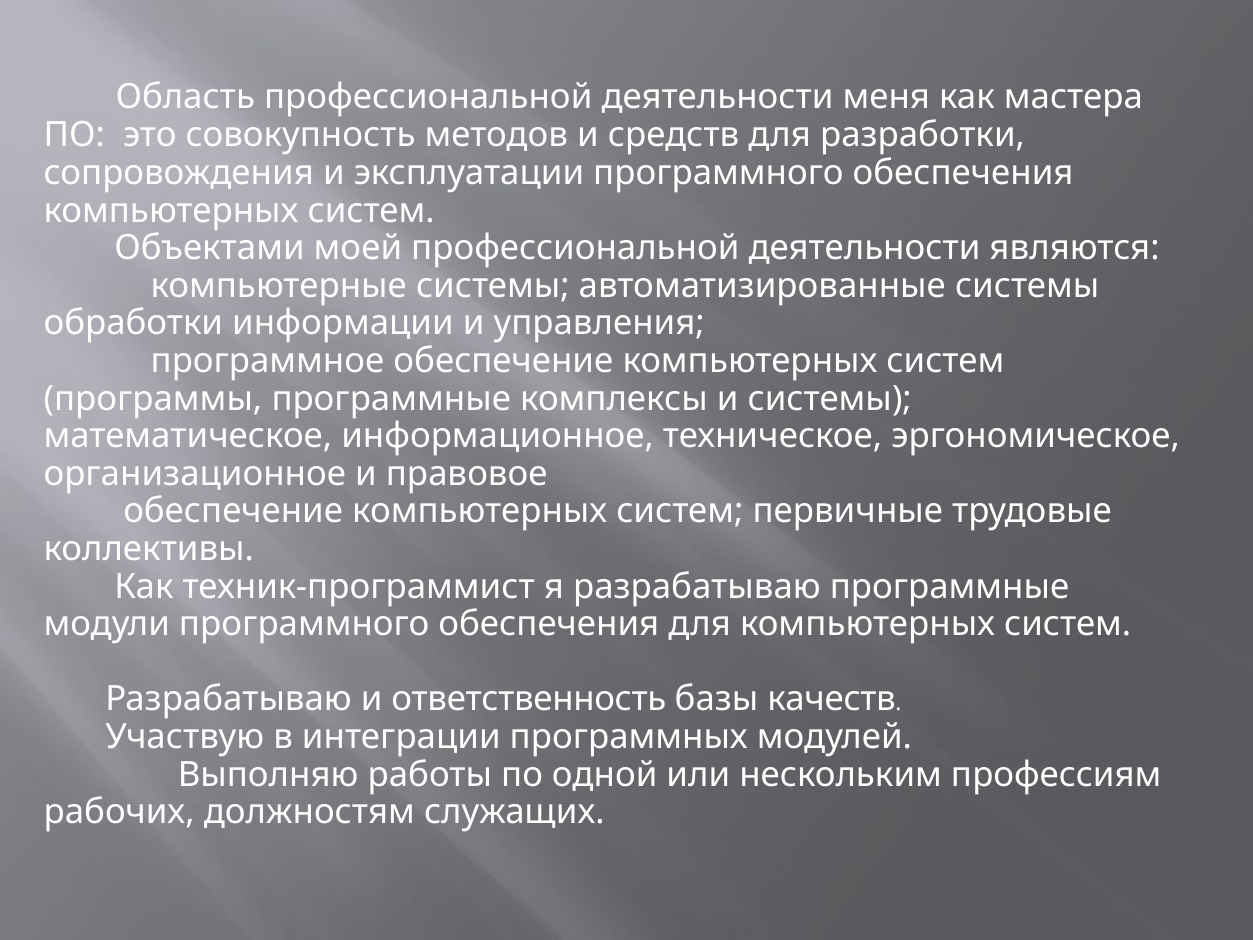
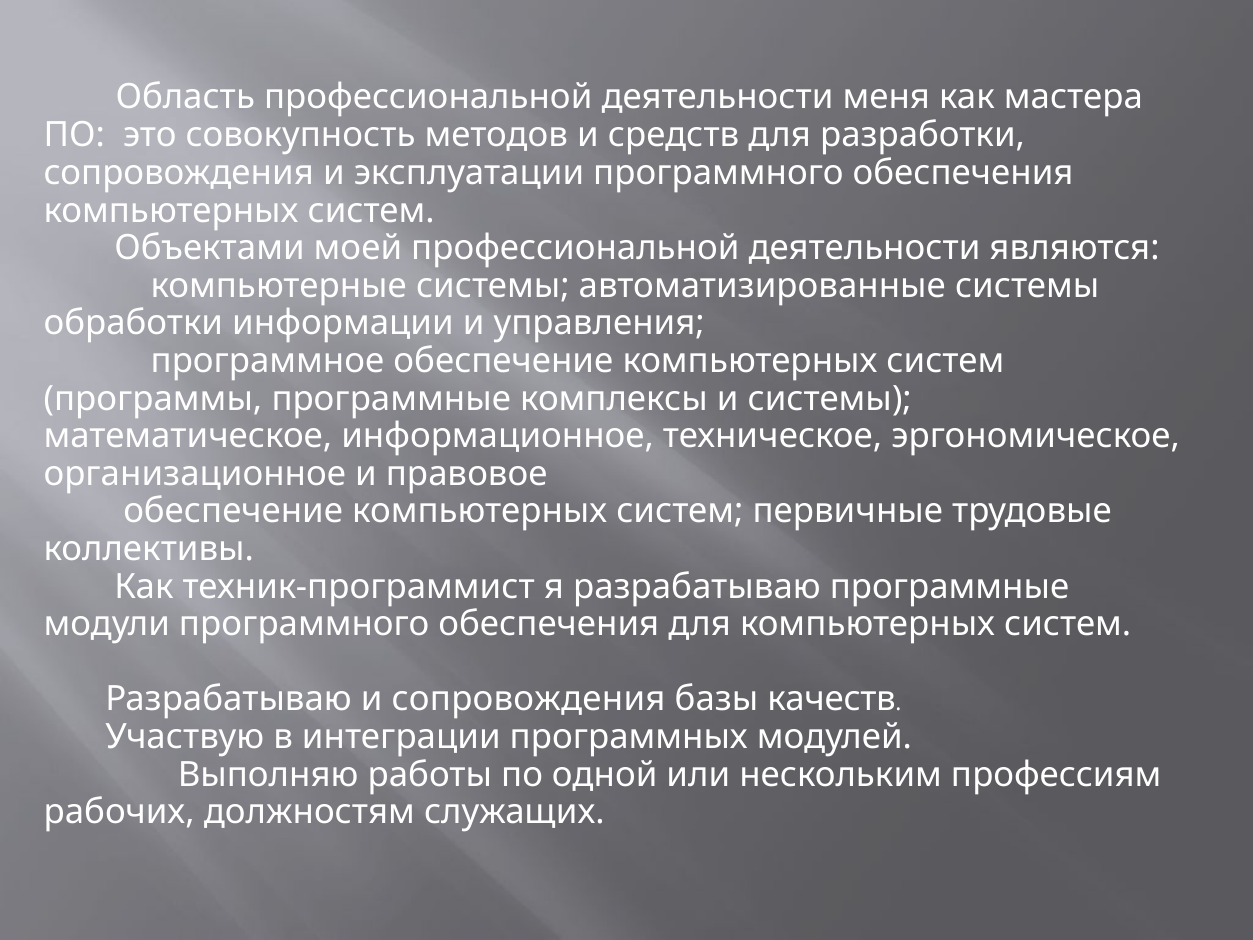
и ответственность: ответственность -> сопровождения (529, 699)
